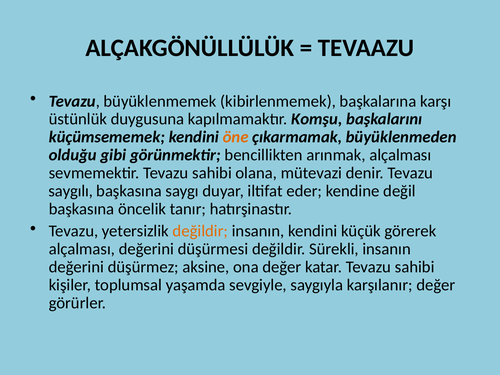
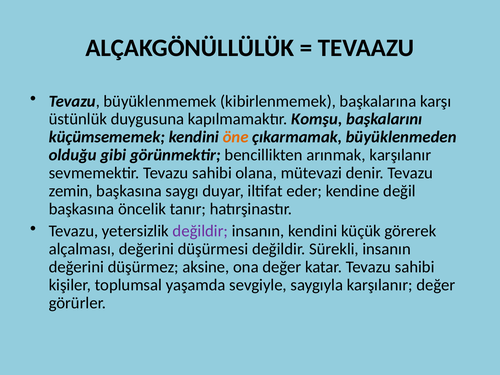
arınmak alçalması: alçalması -> karşılanır (400, 155)
saygılı: saygılı -> zemin (71, 191)
değildir colour: orange -> purple (200, 231)
